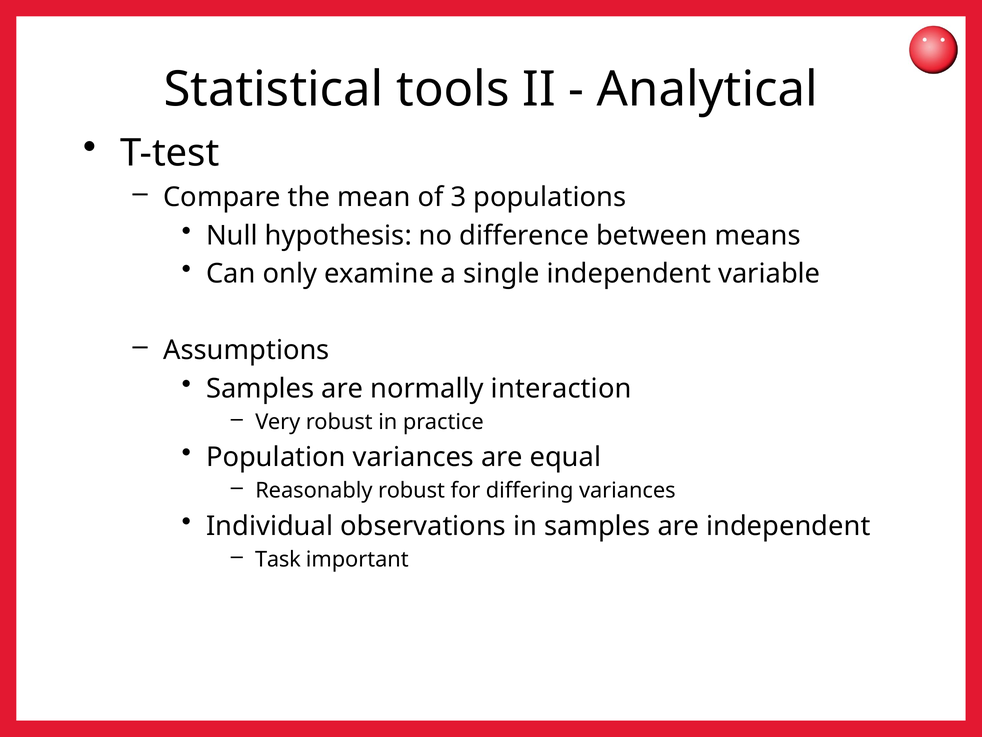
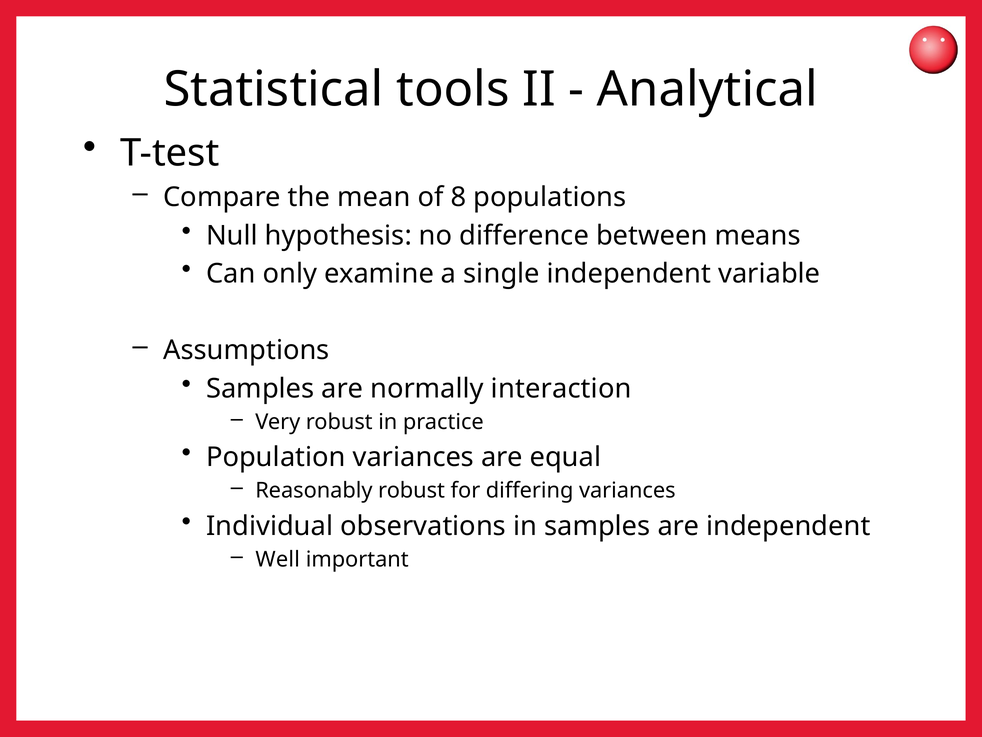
3: 3 -> 8 (458, 197)
Task: Task -> Well (278, 559)
